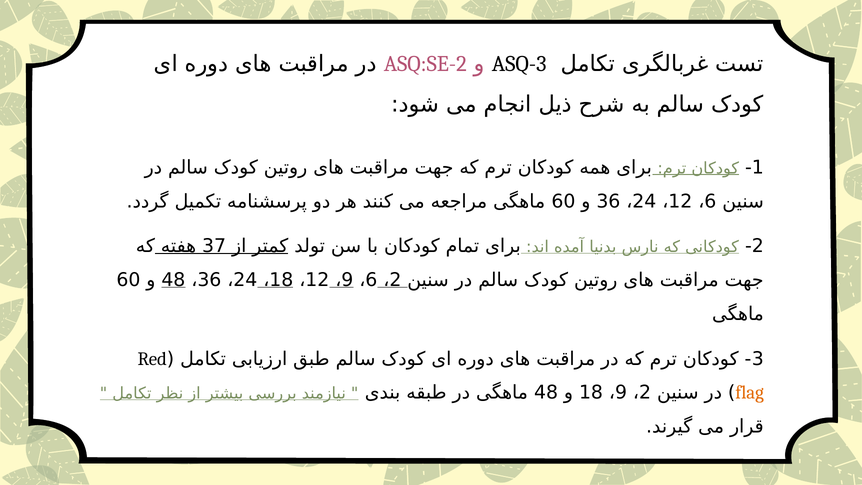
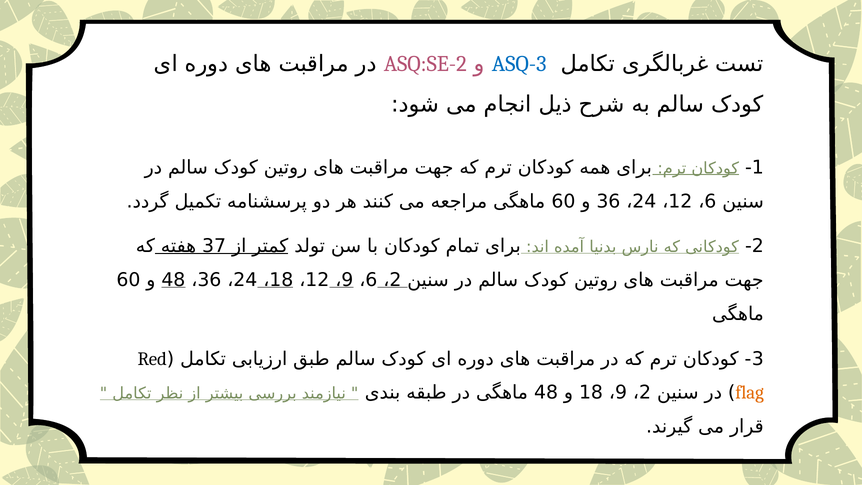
ASQ-3 colour: black -> blue (519, 64)
